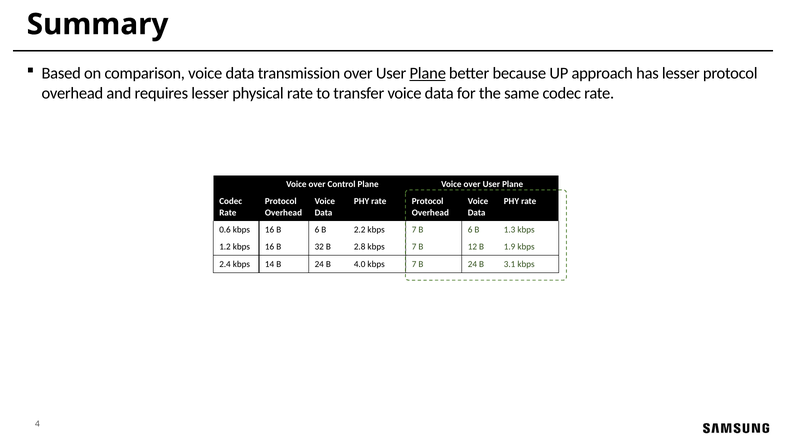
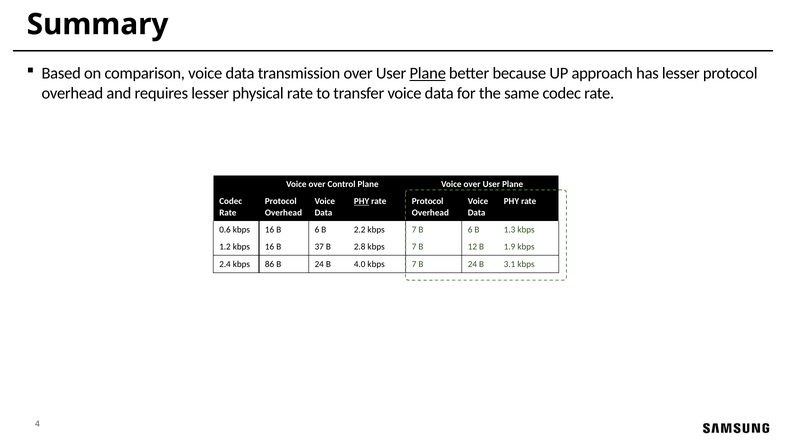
PHY underline: none -> present (362, 201)
32: 32 -> 37 (319, 247)
14: 14 -> 86 (270, 264)
